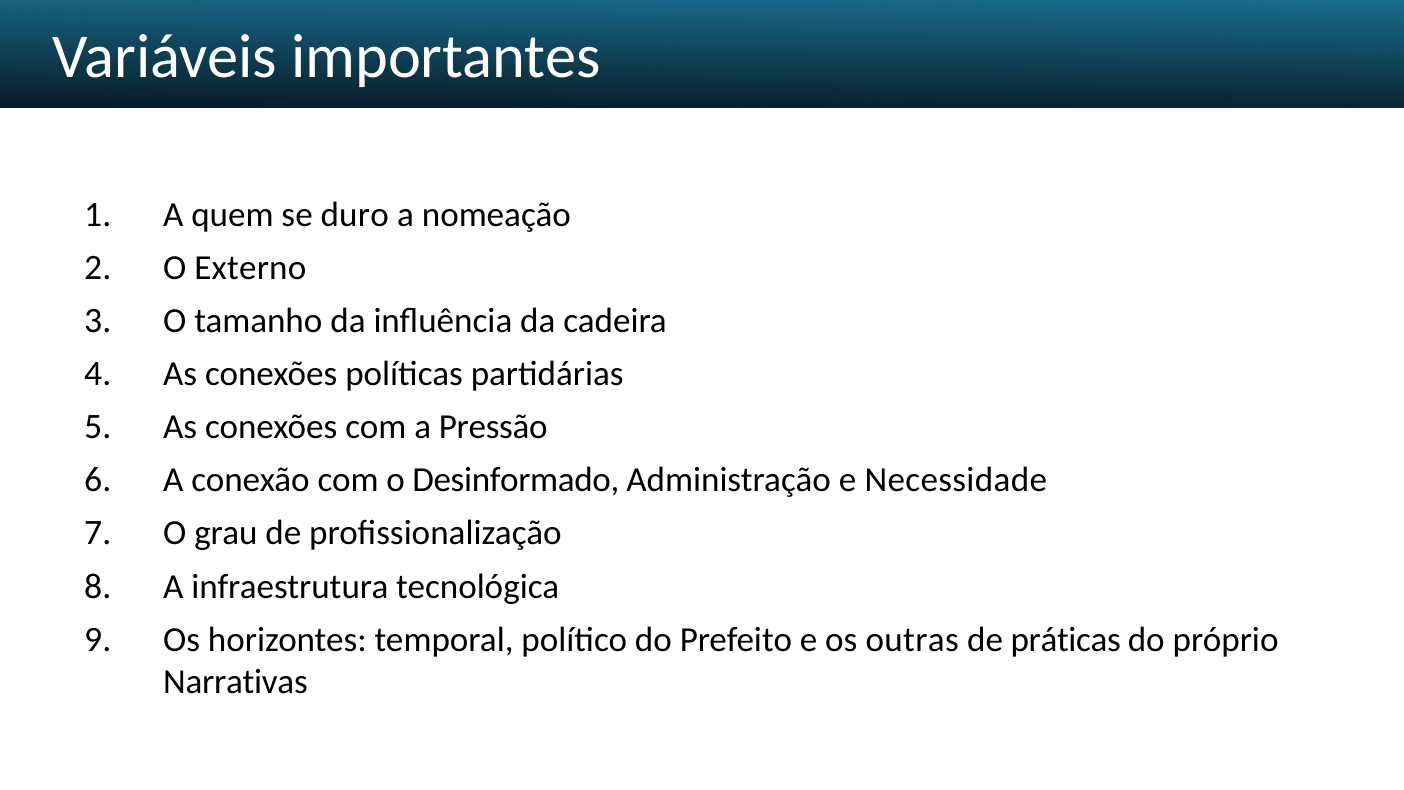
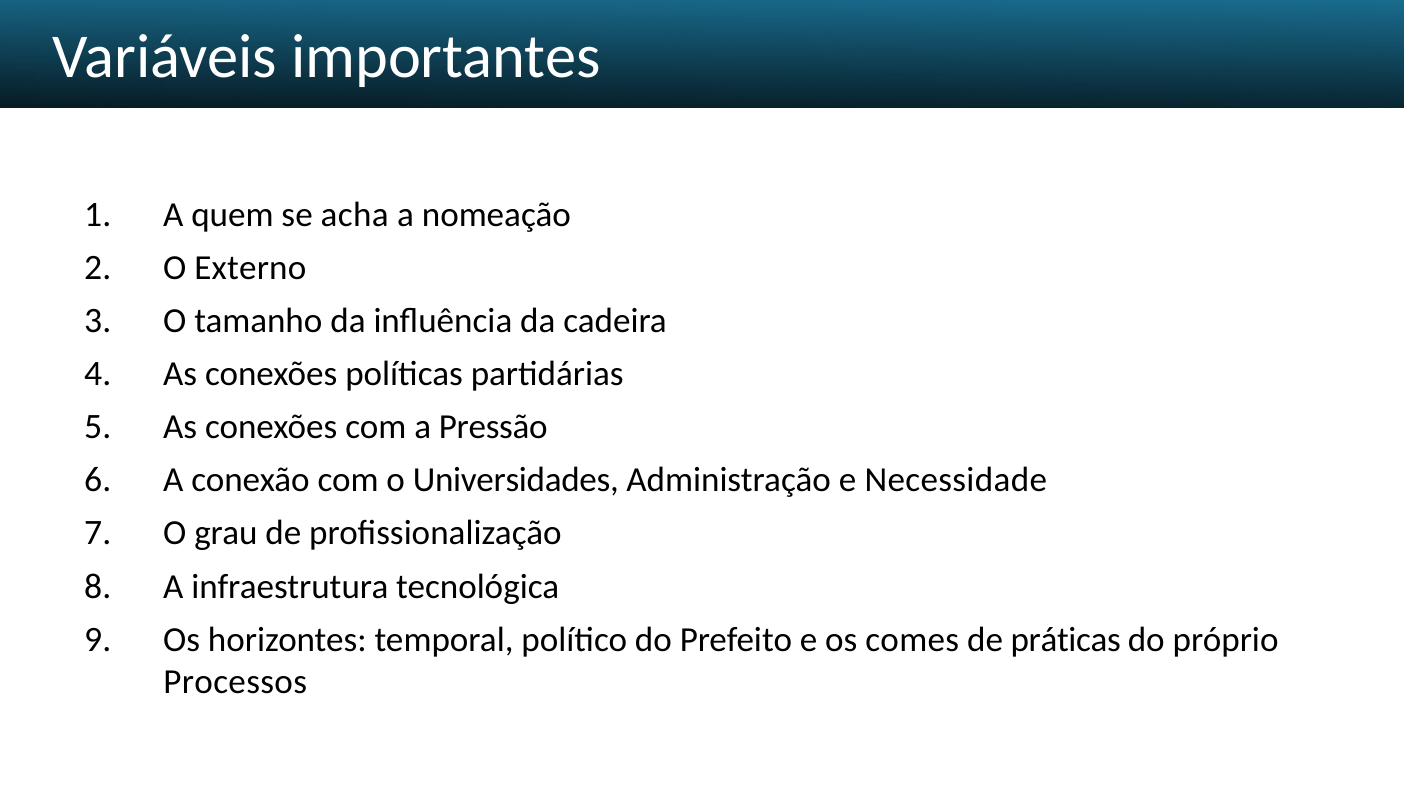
duro: duro -> acha (355, 215)
Desinformado: Desinformado -> Universidades (516, 480)
outras: outras -> comes (912, 639)
Narrativas: Narrativas -> Processos (235, 681)
